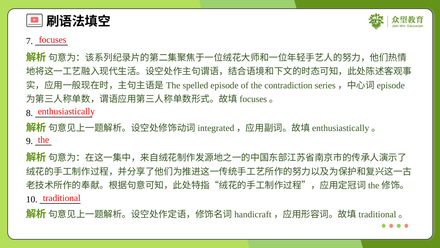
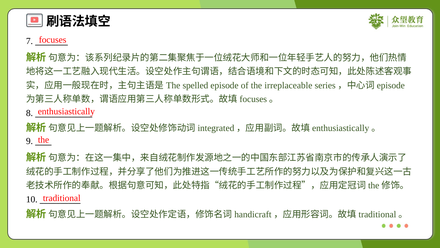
contradiction: contradiction -> irreplaceable (288, 85)
